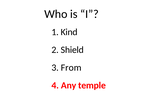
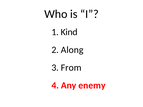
Shield: Shield -> Along (72, 50)
temple: temple -> enemy (92, 86)
